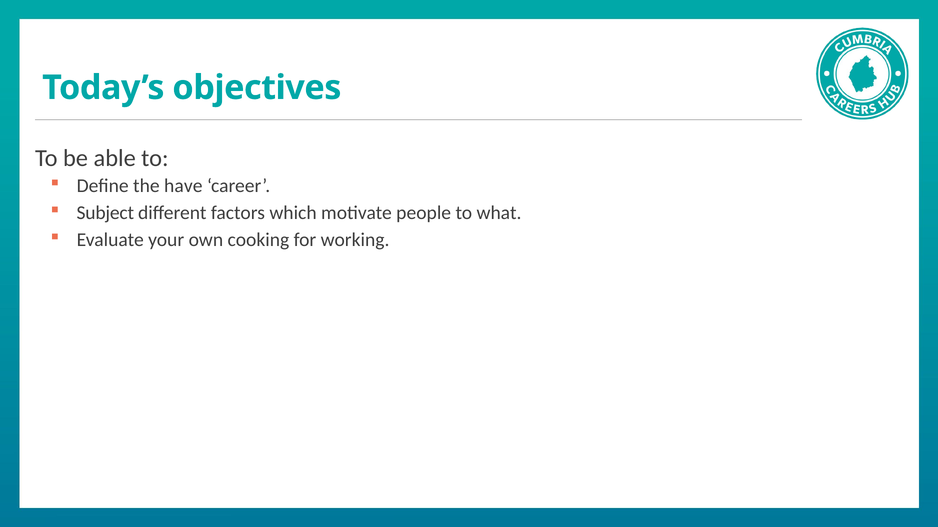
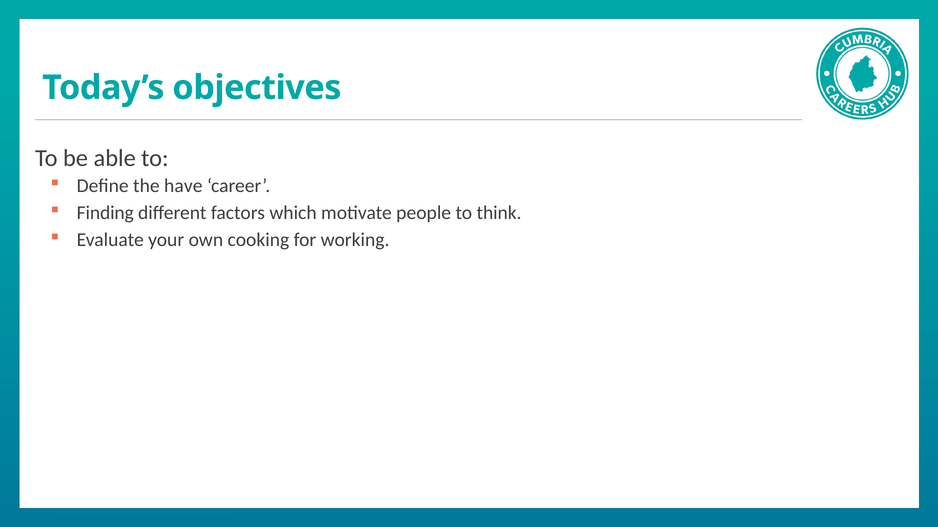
Subject: Subject -> Finding (105, 213)
what: what -> think (499, 213)
